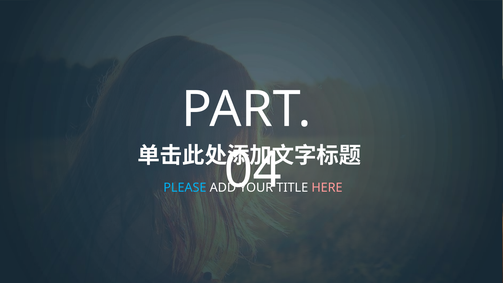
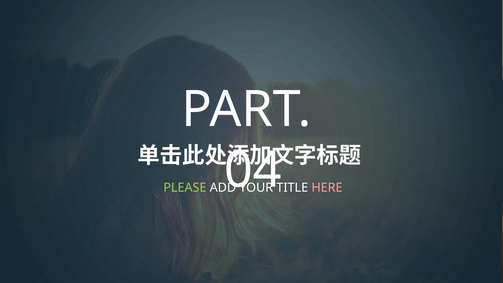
PLEASE colour: light blue -> light green (185, 188)
